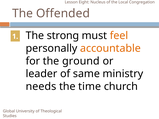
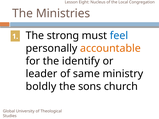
Offended: Offended -> Ministries (63, 13)
feel colour: orange -> blue (119, 36)
ground: ground -> identify (81, 61)
needs: needs -> boldly (41, 87)
time: time -> sons (90, 87)
